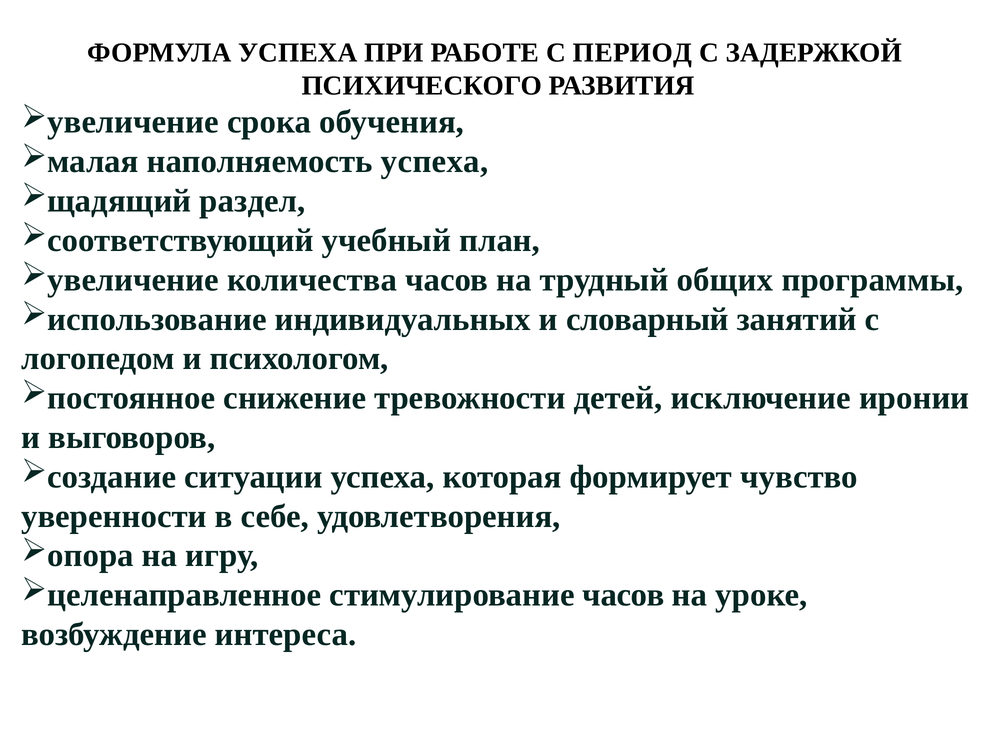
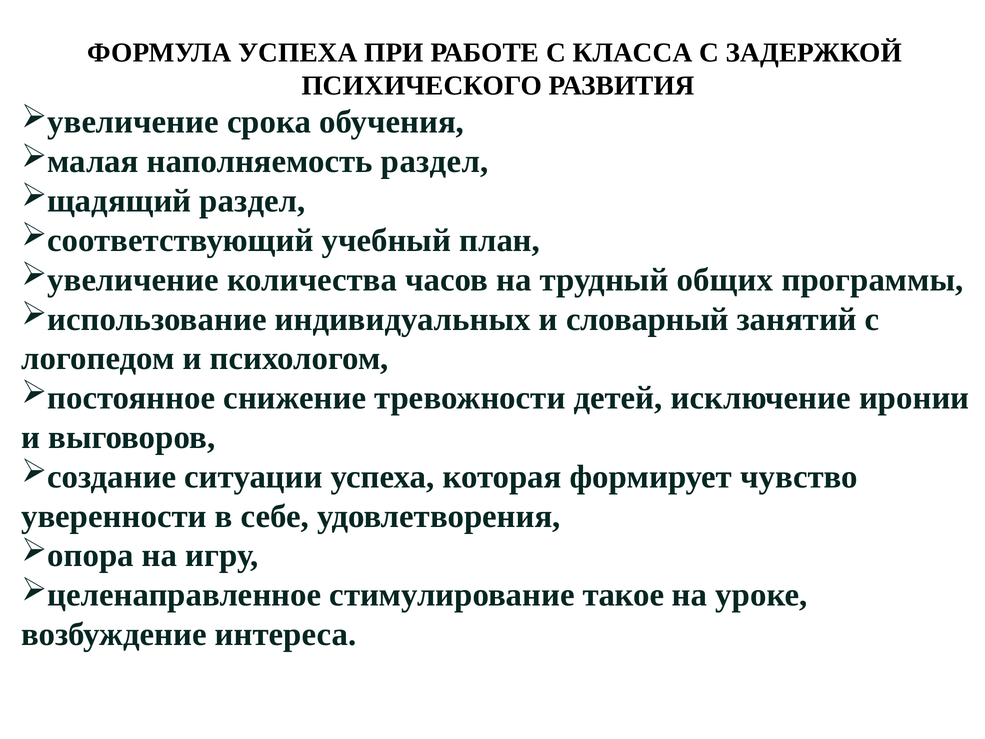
ПЕРИОД: ПЕРИОД -> КЛАССА (633, 53)
наполняемость успеха: успеха -> раздел (435, 161)
стимулирование часов: часов -> такое (624, 595)
